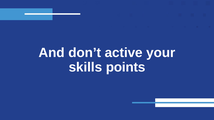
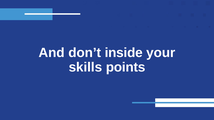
active: active -> inside (124, 53)
